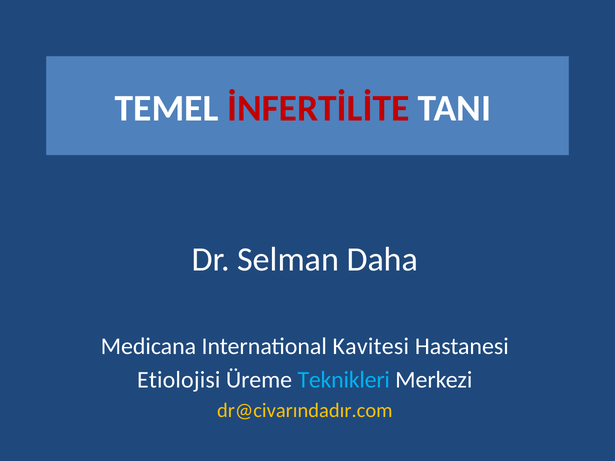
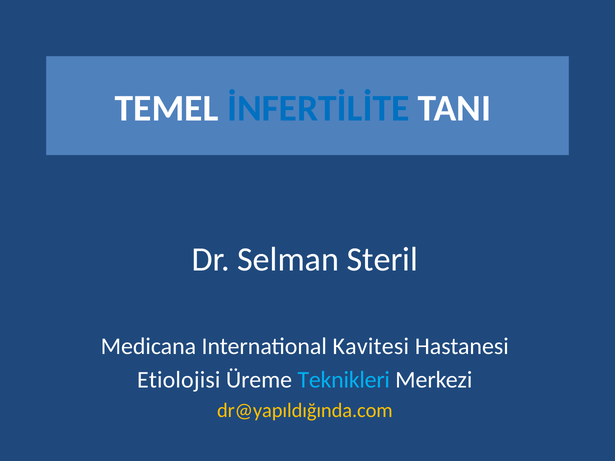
İNFERTİLİTE colour: red -> blue (318, 108)
Daha: Daha -> Steril (382, 260)
dr@civarındadır.com: dr@civarındadır.com -> dr@yapıldığında.com (305, 411)
